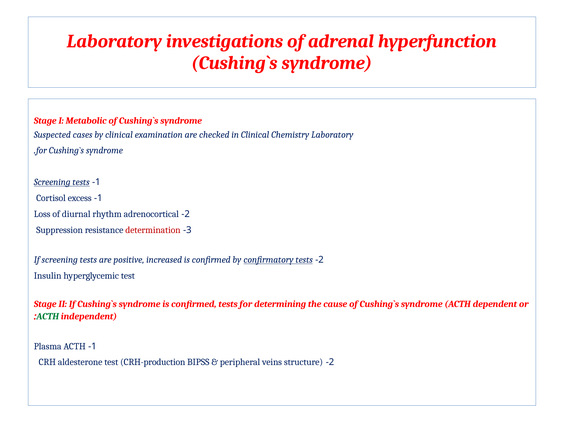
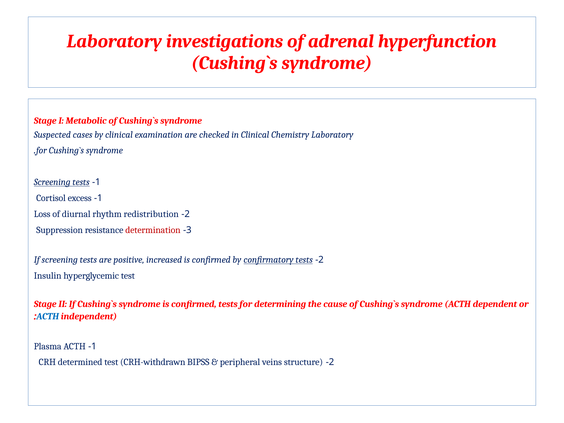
adrenocortical: adrenocortical -> redistribution (151, 214)
ACTH colour: green -> blue (48, 316)
aldesterone: aldesterone -> determined (80, 362)
CRH-production: CRH-production -> CRH-withdrawn (153, 362)
